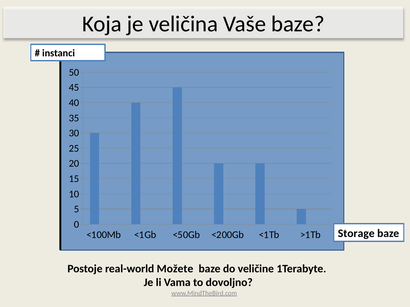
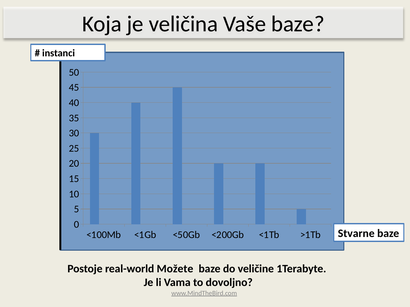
Storage: Storage -> Stvarne (356, 234)
